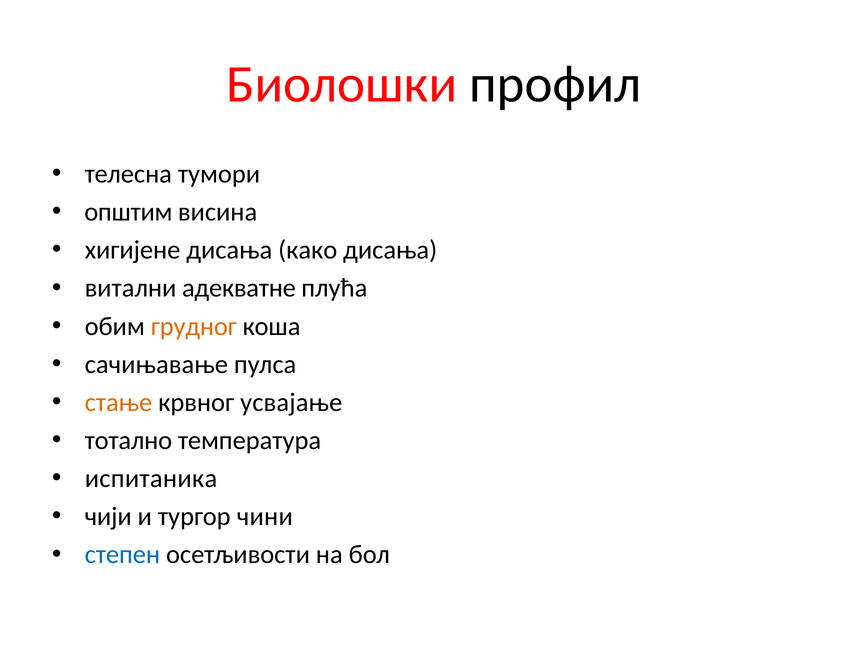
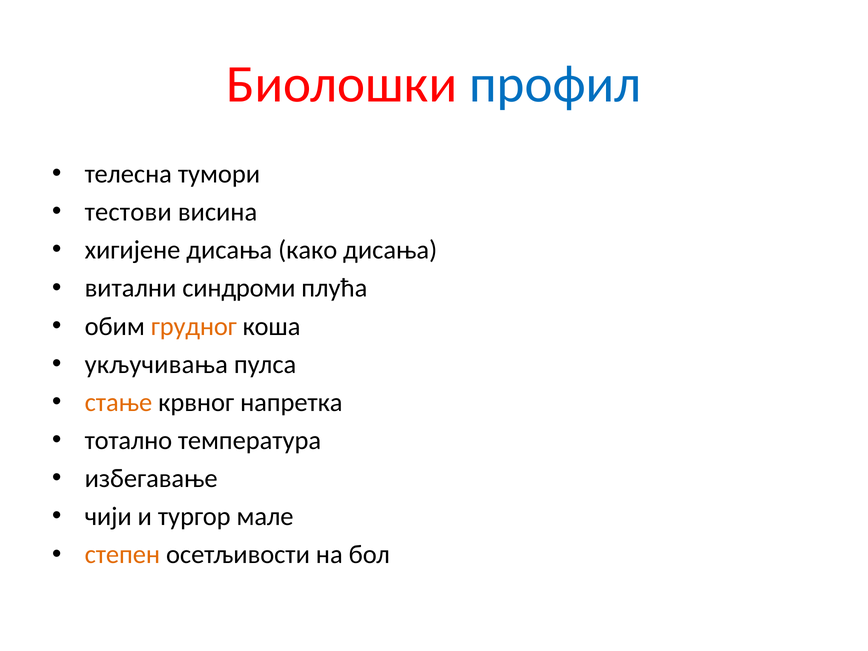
профил colour: black -> blue (555, 84)
општим: општим -> тестови (128, 212)
адекватне: адекватне -> синдроми (239, 288)
сачињавање: сачињавање -> укључивања (156, 364)
усвајање: усвајање -> напретка (291, 402)
испитаника: испитаника -> избегавање (151, 479)
чини: чини -> мале (265, 517)
степен colour: blue -> orange (122, 555)
